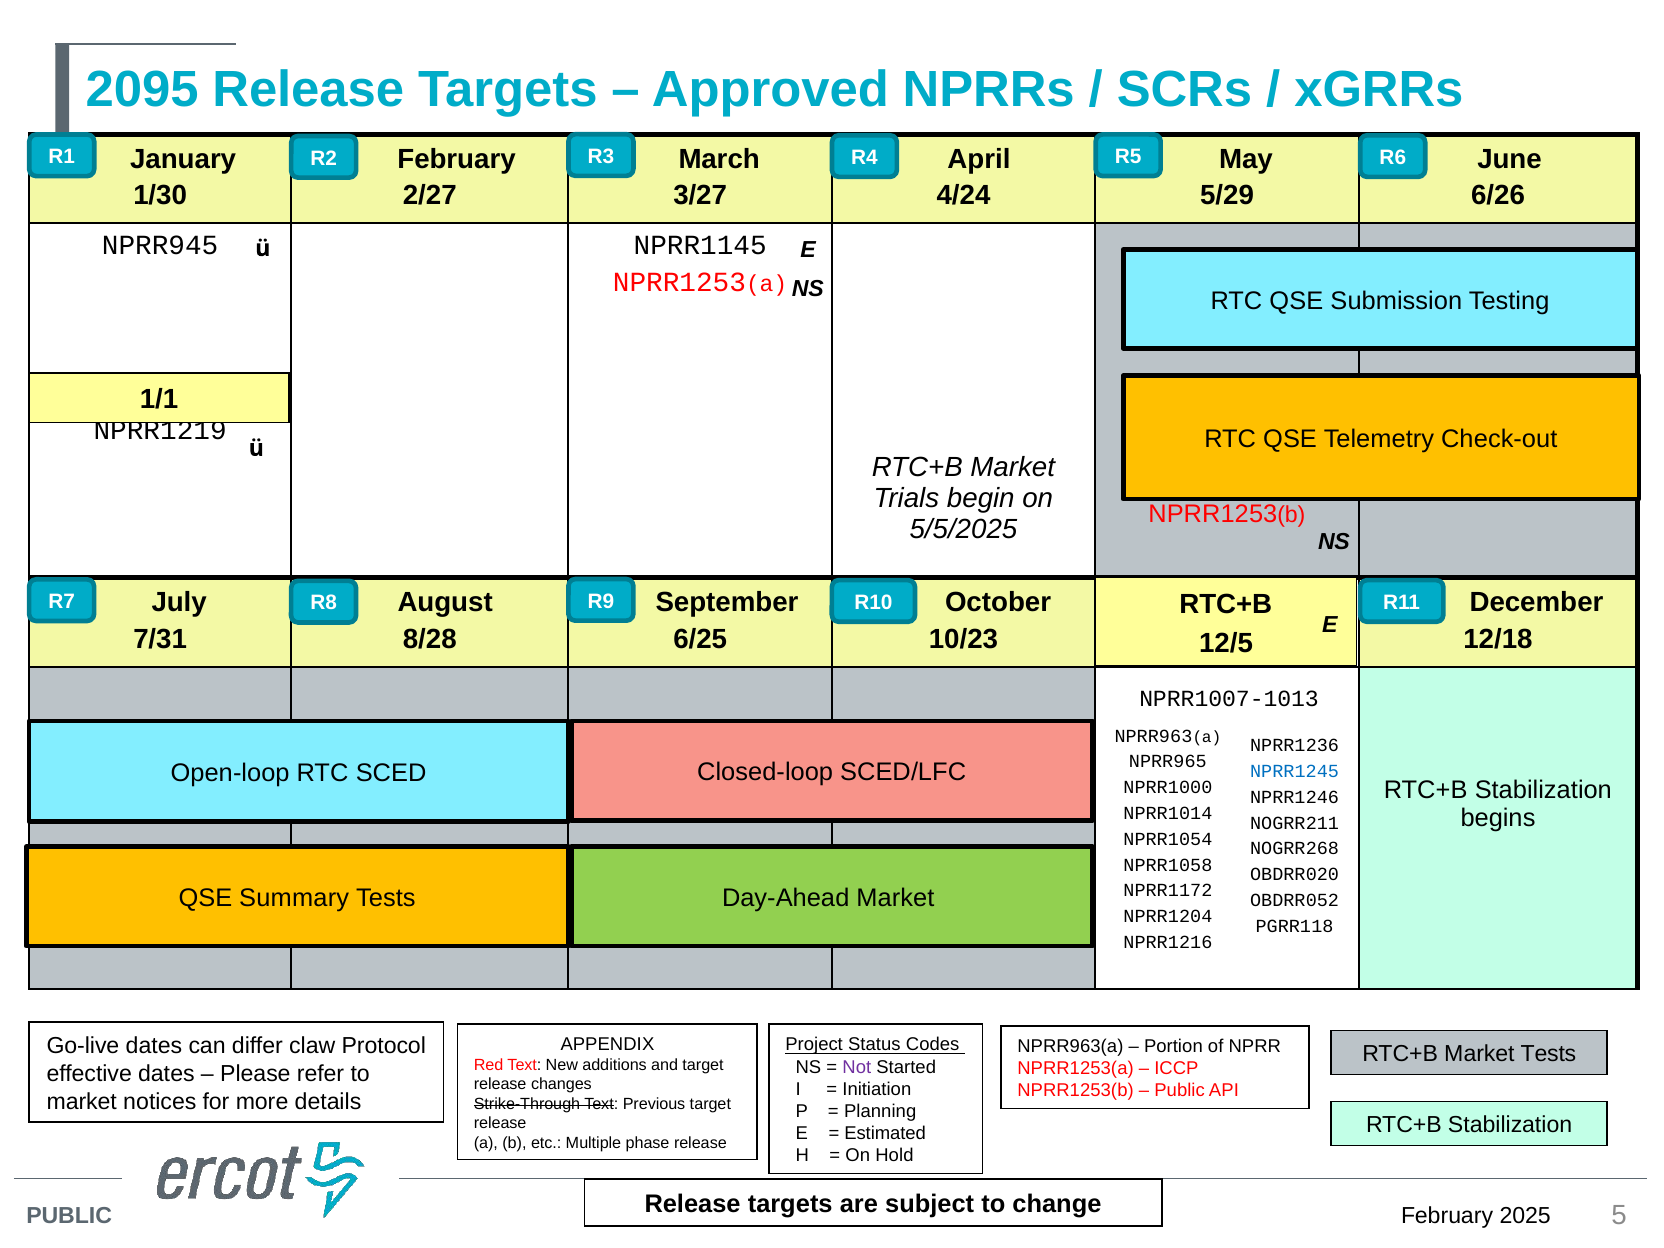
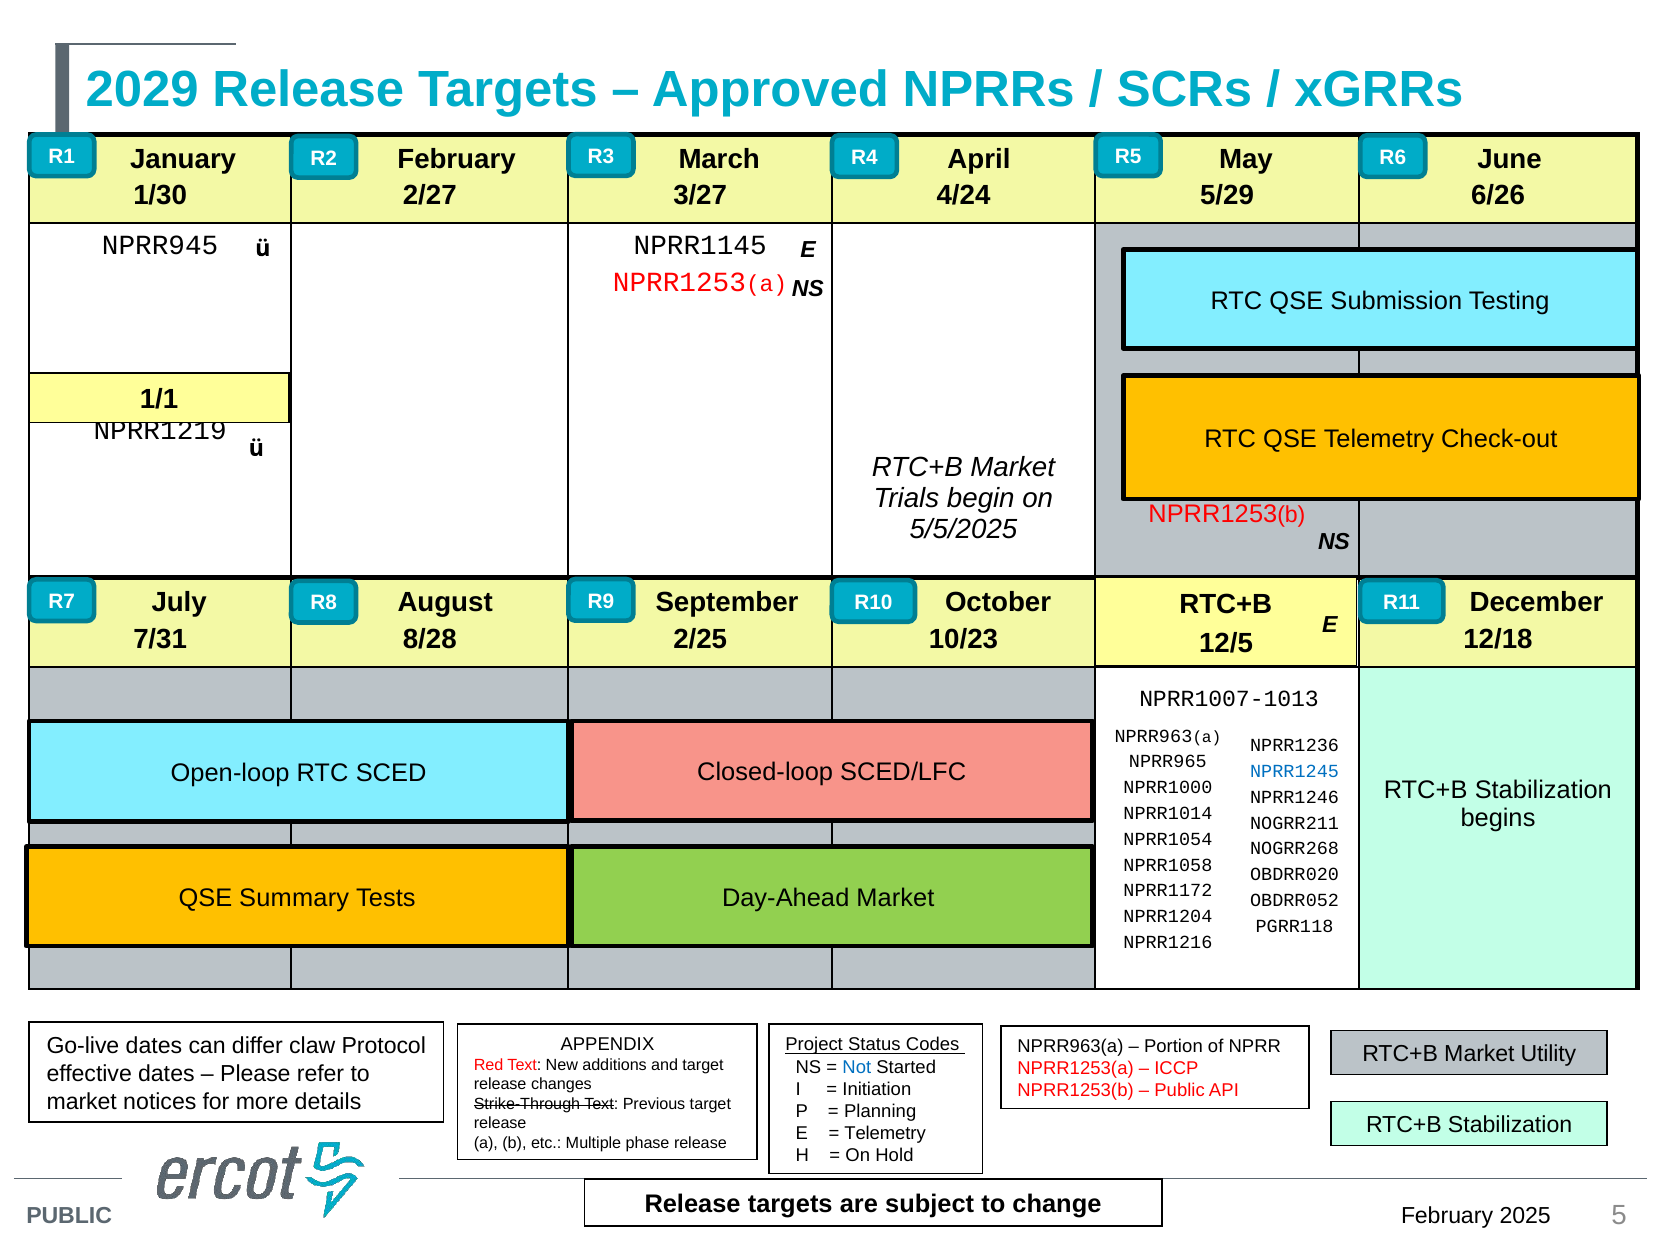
2095: 2095 -> 2029 (142, 89)
6/25: 6/25 -> 2/25 (700, 639)
Market Tests: Tests -> Utility (1548, 1054)
Not colour: purple -> blue (857, 1067)
Estimated: Estimated -> Telemetry (885, 1133)
